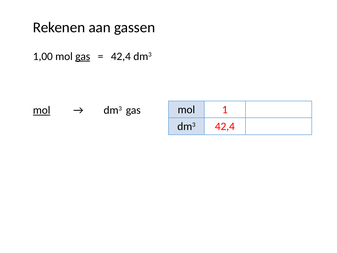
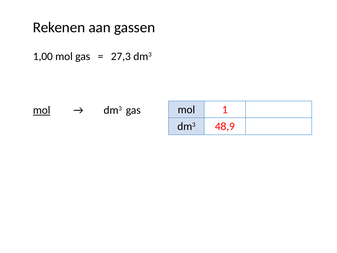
gas underline: present -> none (83, 56)
42,4: 42,4 -> 27,3 (121, 56)
dm3 42,4: 42,4 -> 48,9 (225, 126)
